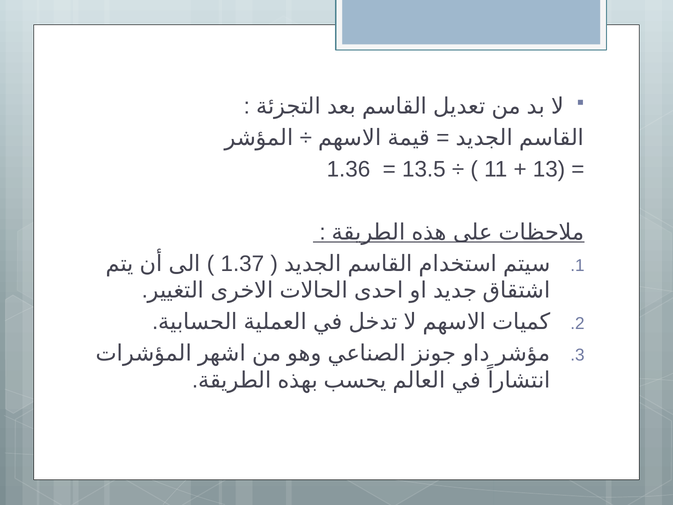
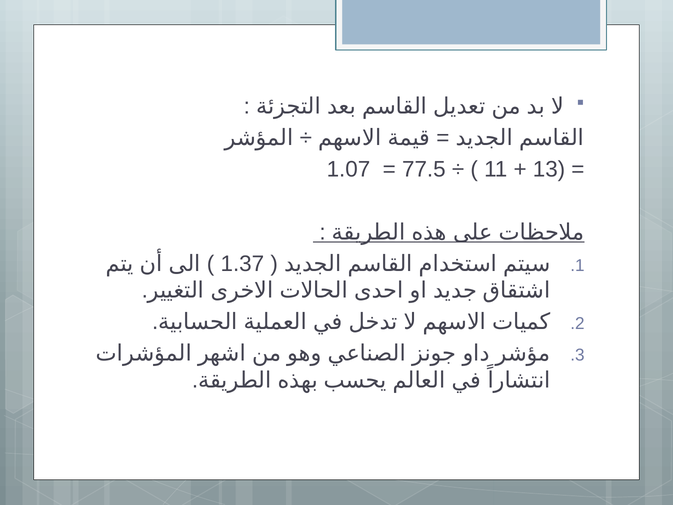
1.36: 1.36 -> 1.07 (348, 169)
13.5: 13.5 -> 77.5 (424, 169)
